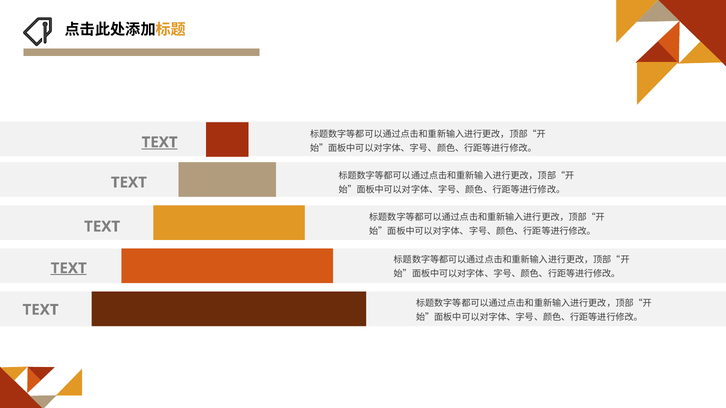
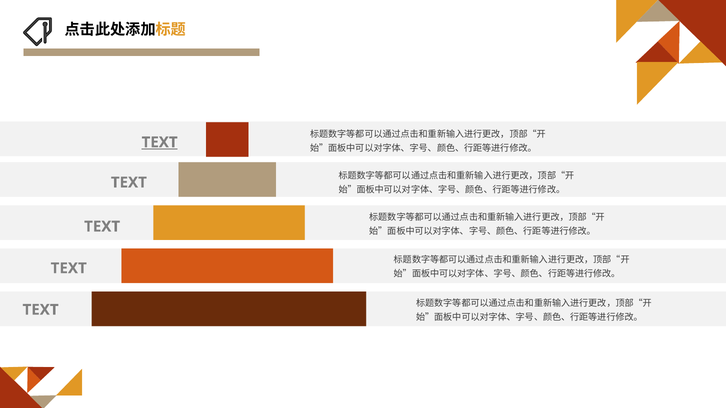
TEXT underline: present -> none (69, 268)
